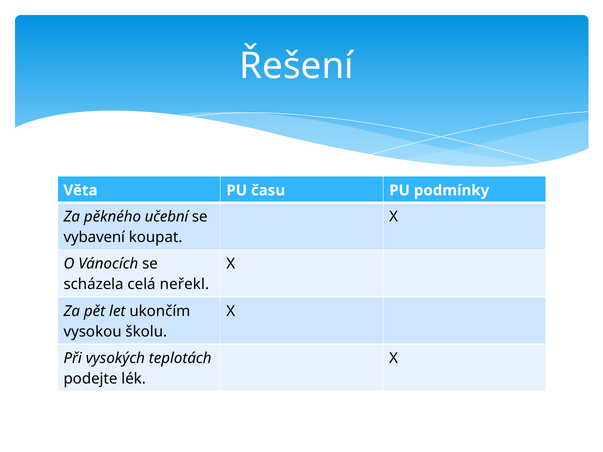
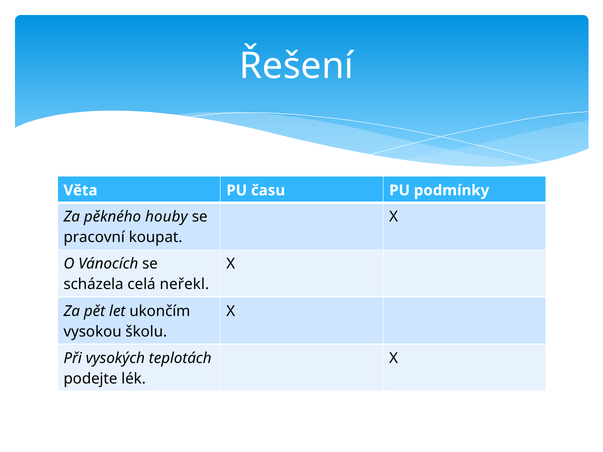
učební: učební -> houby (166, 217)
vybavení: vybavení -> pracovní (94, 238)
